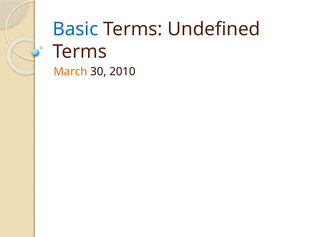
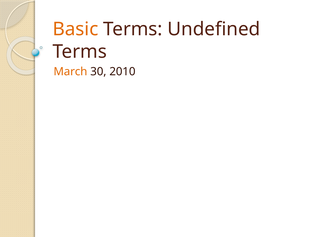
Basic colour: blue -> orange (75, 29)
